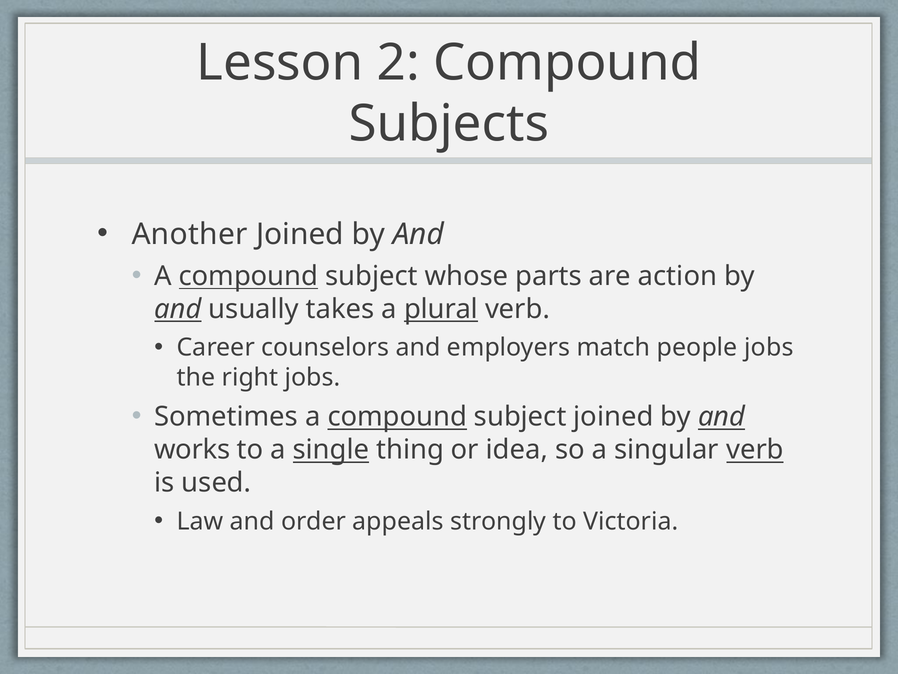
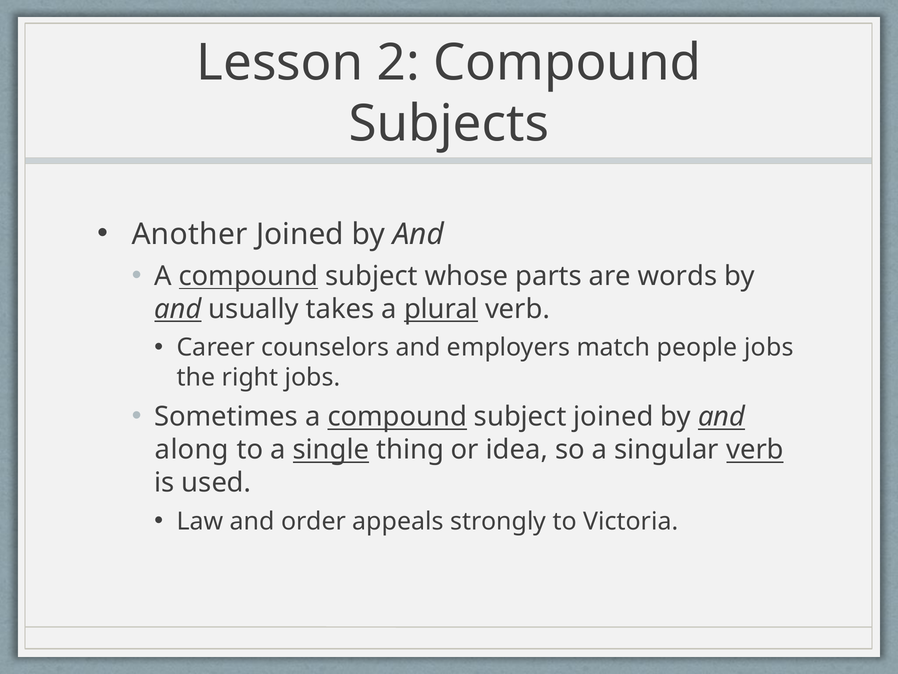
action: action -> words (677, 276)
works: works -> along (192, 449)
